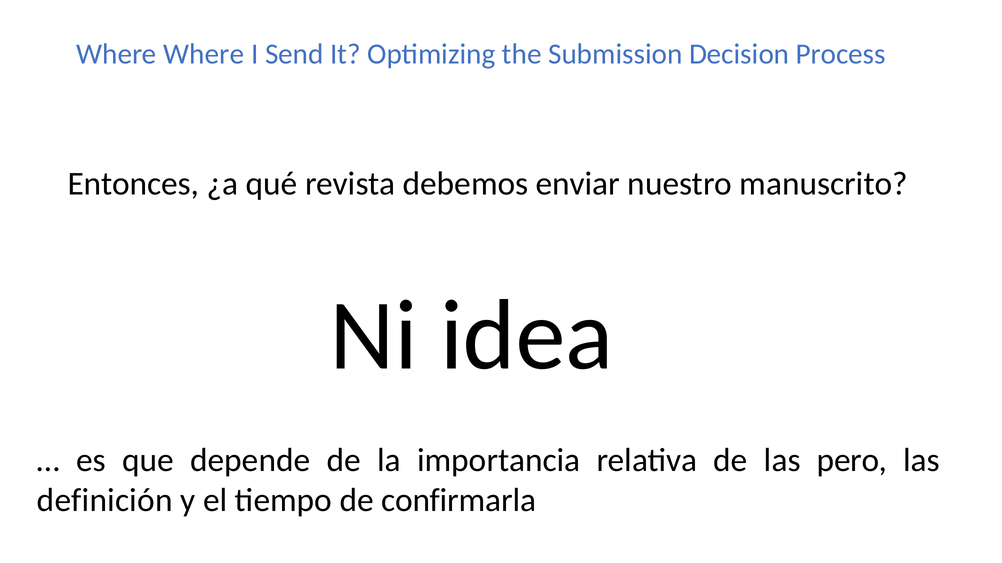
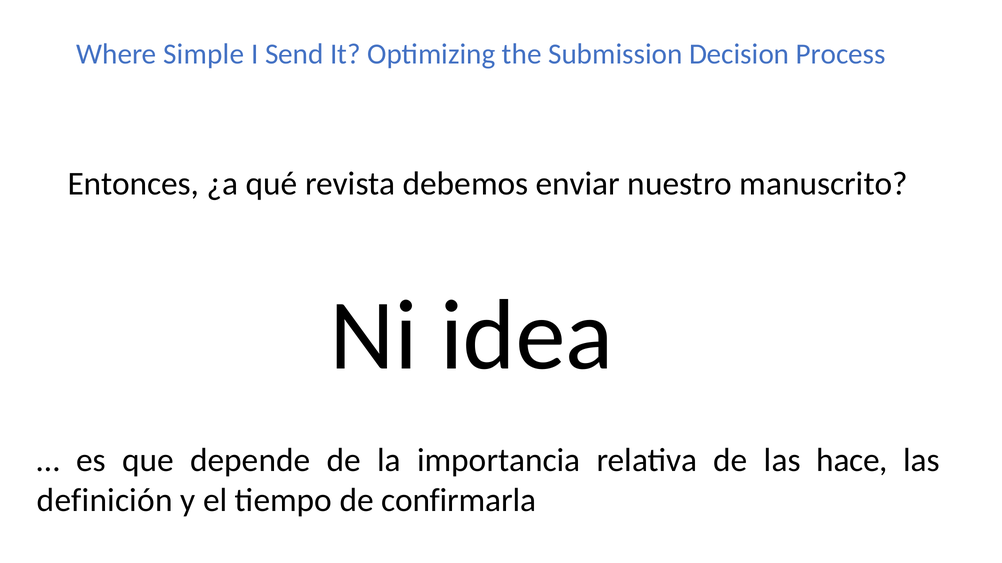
Where Where: Where -> Simple (204, 54)
pero: pero -> hace (852, 461)
